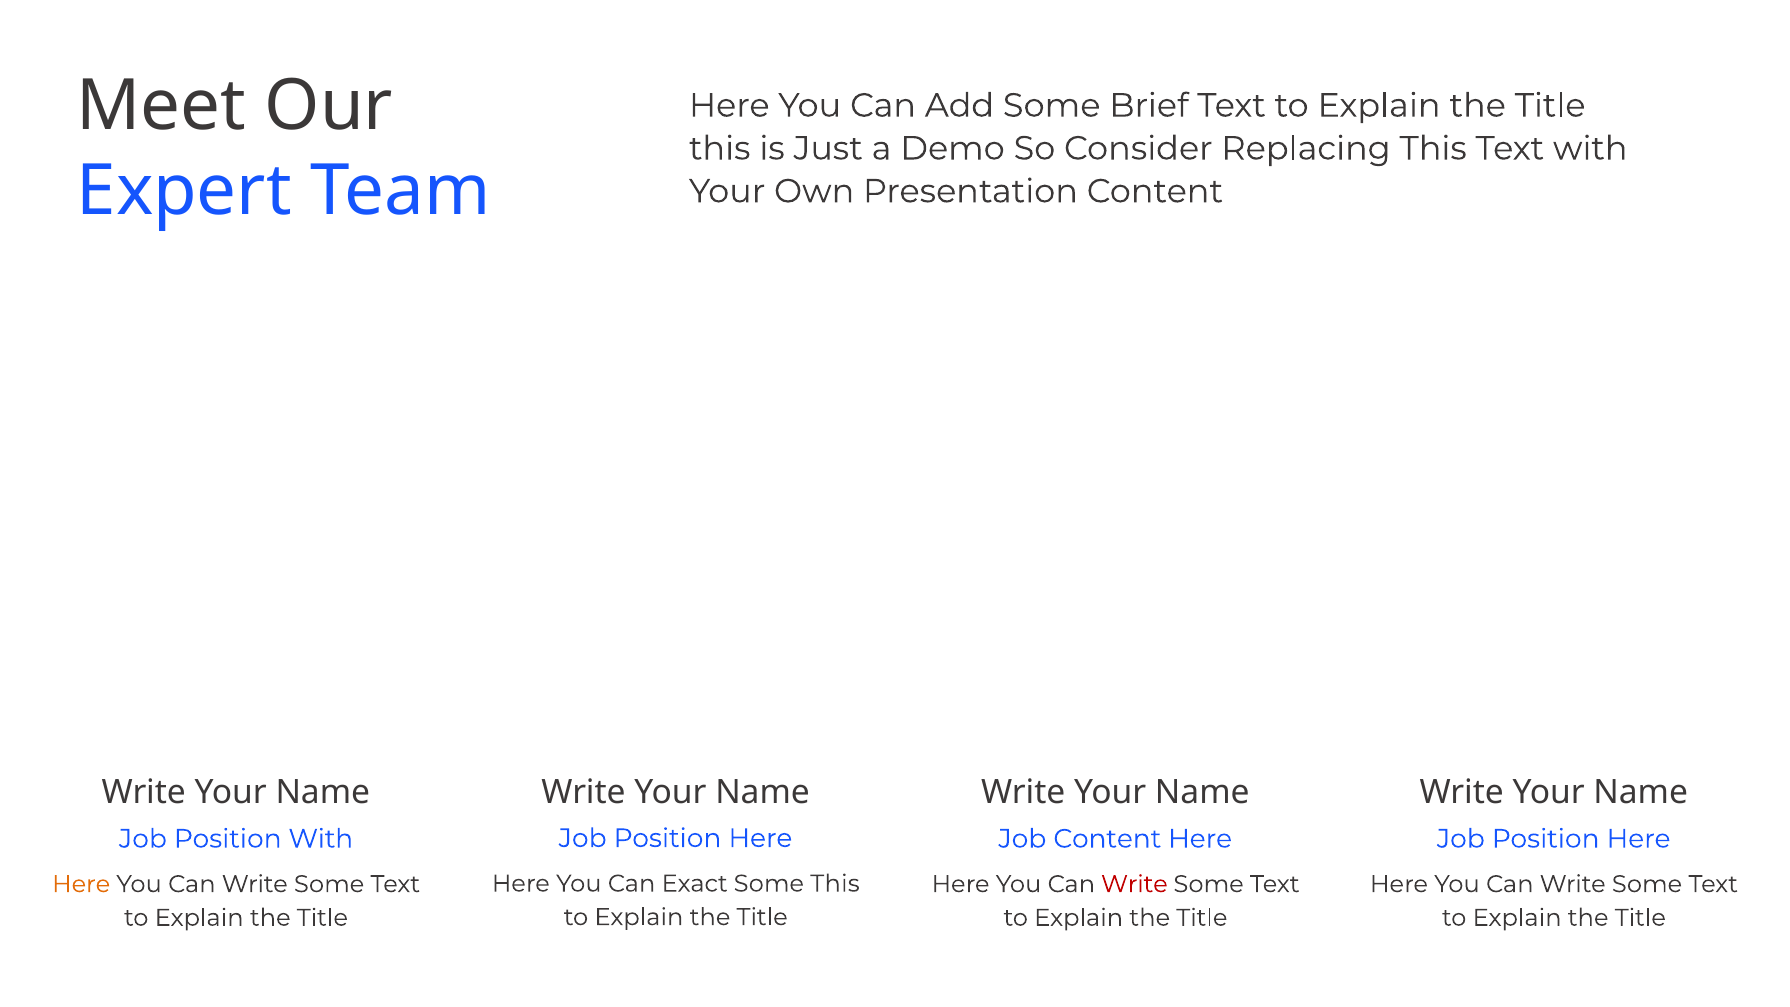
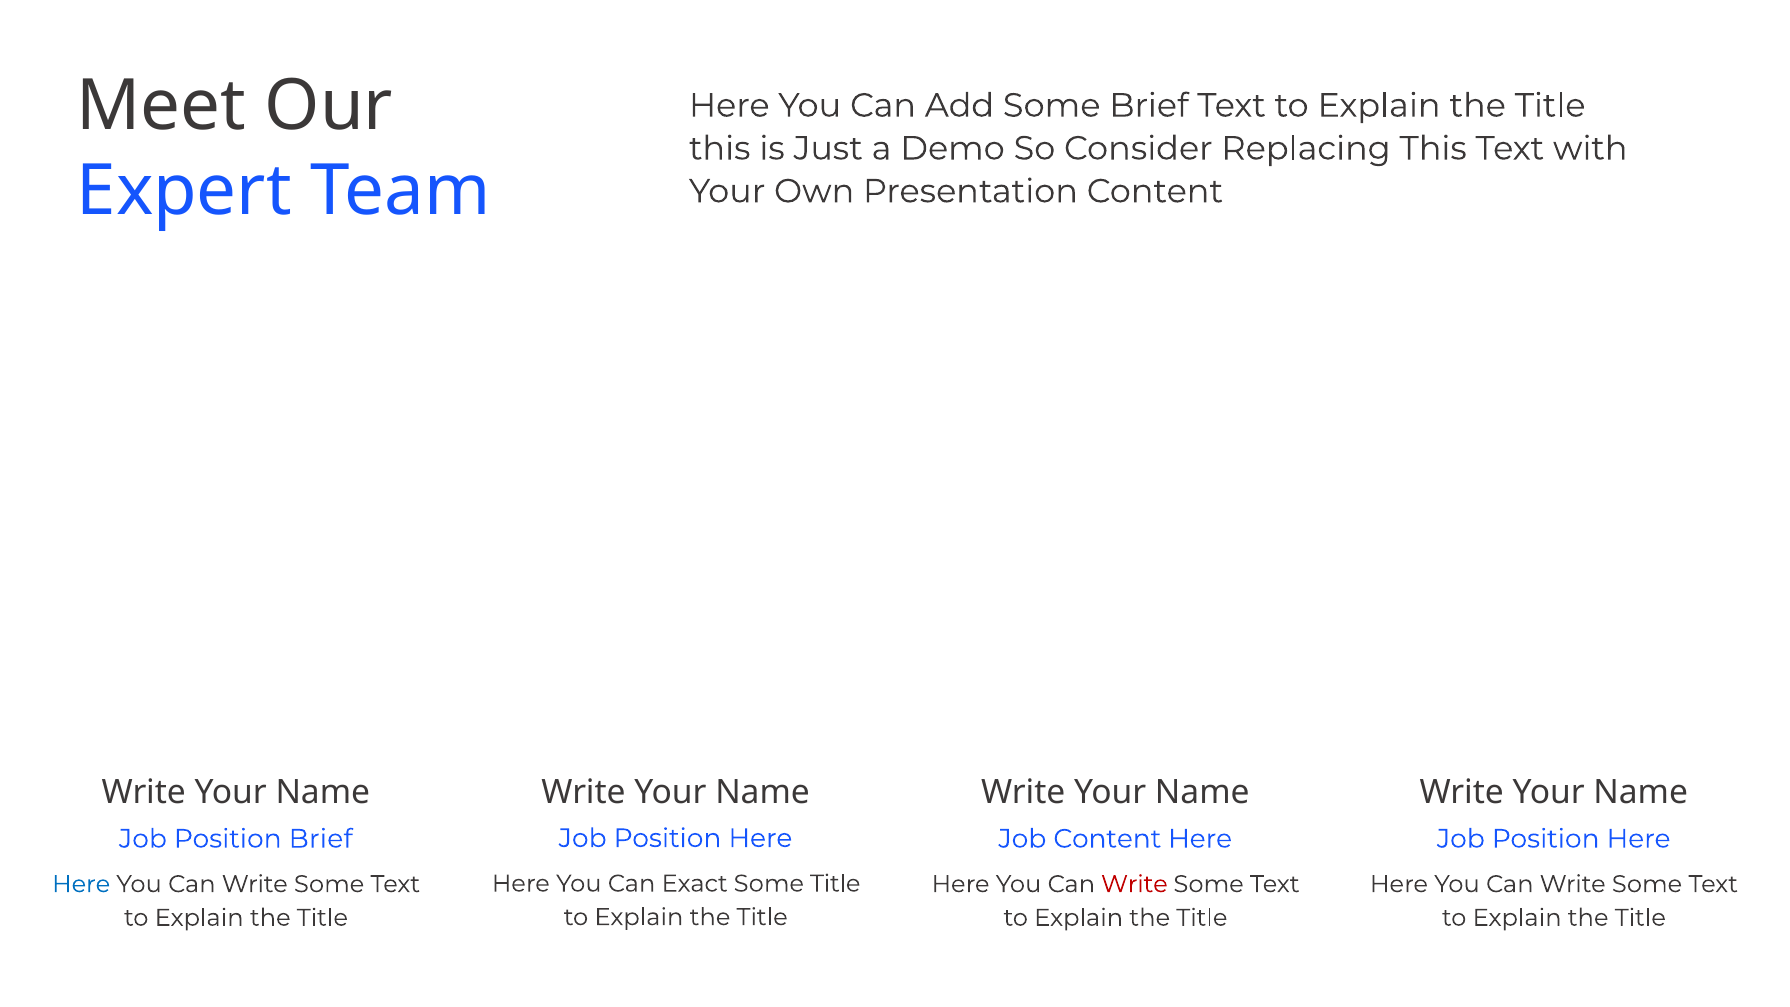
Position With: With -> Brief (321, 839)
Some This: This -> Title (835, 883)
Here colour: orange -> blue (81, 884)
